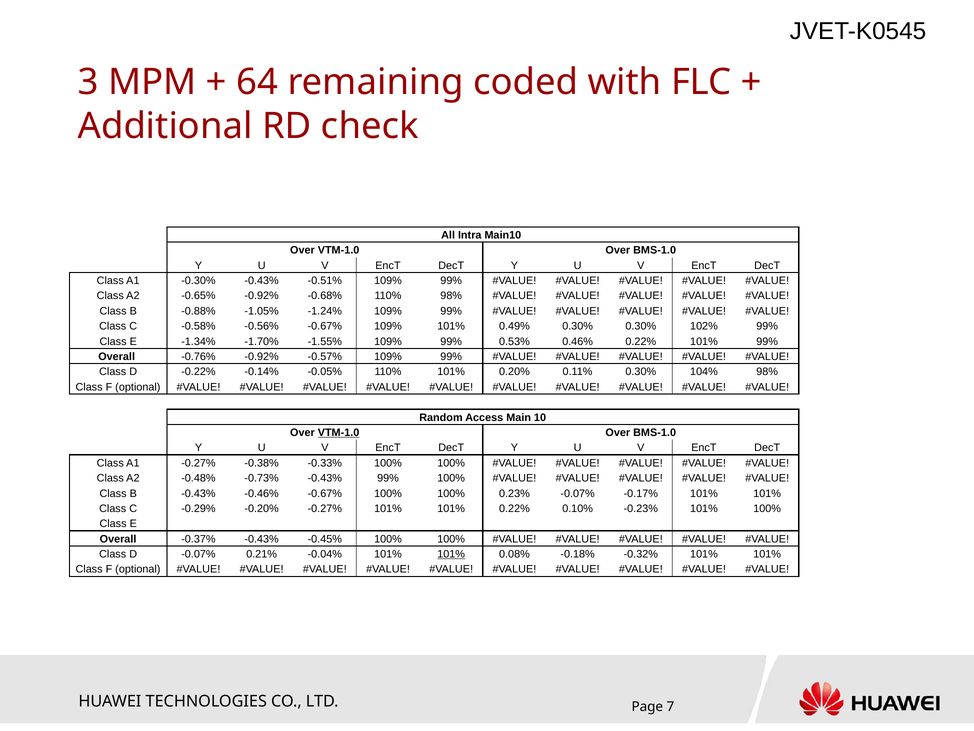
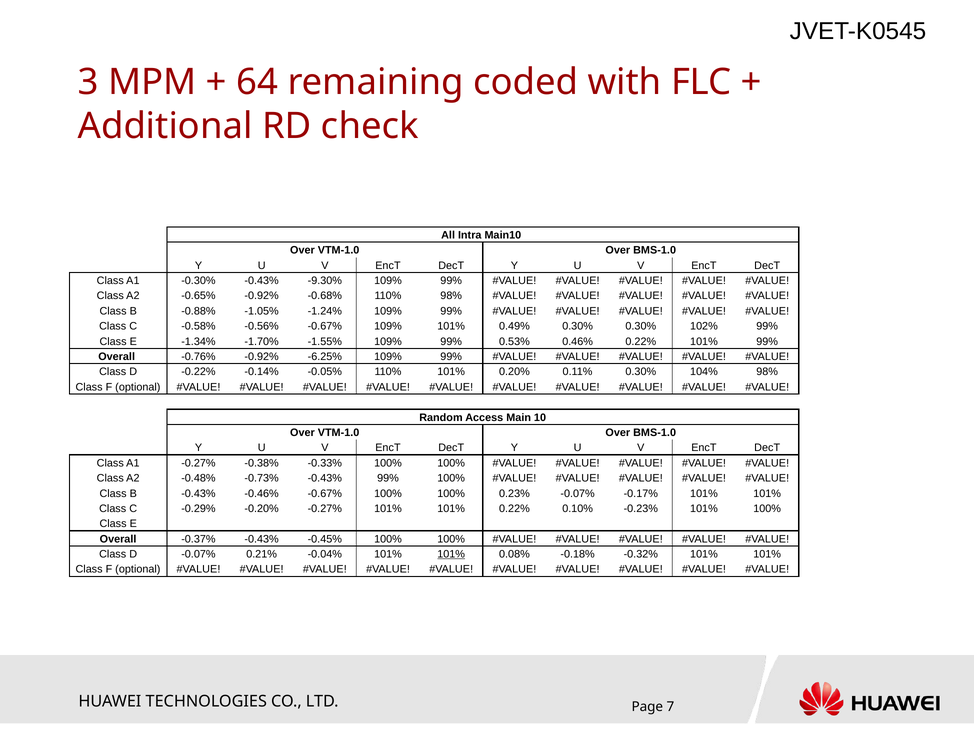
-0.51%: -0.51% -> -9.30% (325, 281)
-0.57%: -0.57% -> -6.25% (325, 356)
VTM-1.0 underline: present -> none (339, 432)
